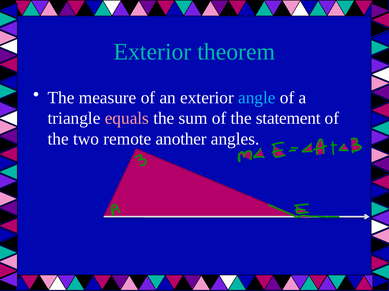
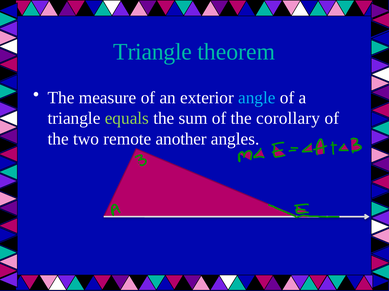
Exterior: Exterior -> Triangle (153, 52)
equals colour: pink -> light green (127, 119)
statement: statement -> corollary (288, 119)
